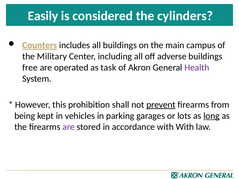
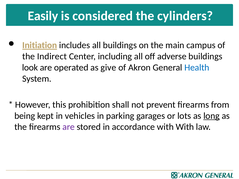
Counters: Counters -> Initiation (40, 45)
Military: Military -> Indirect (52, 56)
free: free -> look (30, 68)
task: task -> give (108, 68)
Health colour: purple -> blue (197, 68)
prevent underline: present -> none (161, 105)
